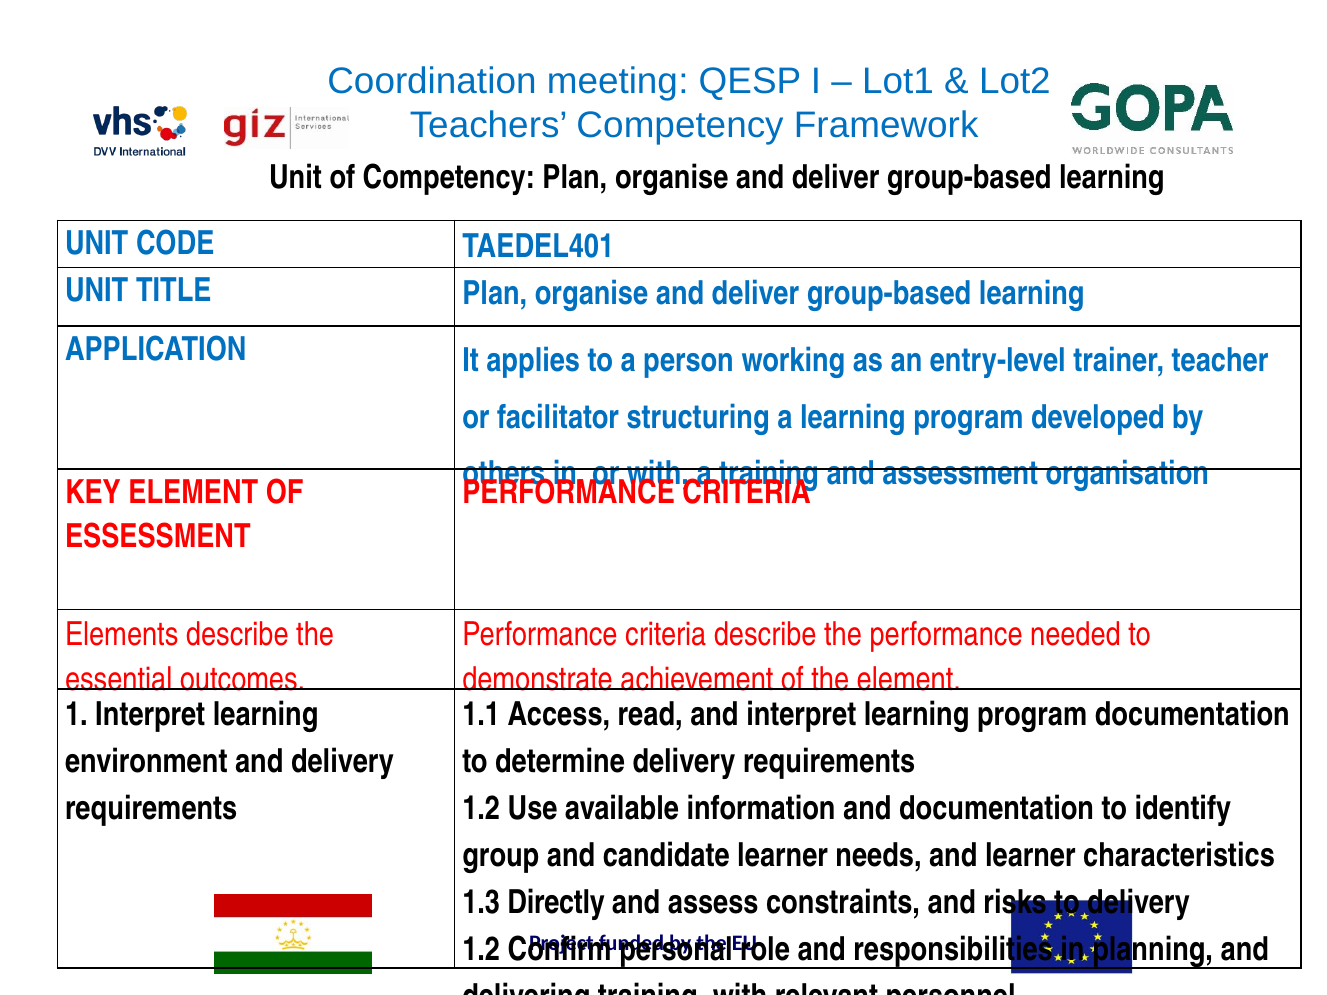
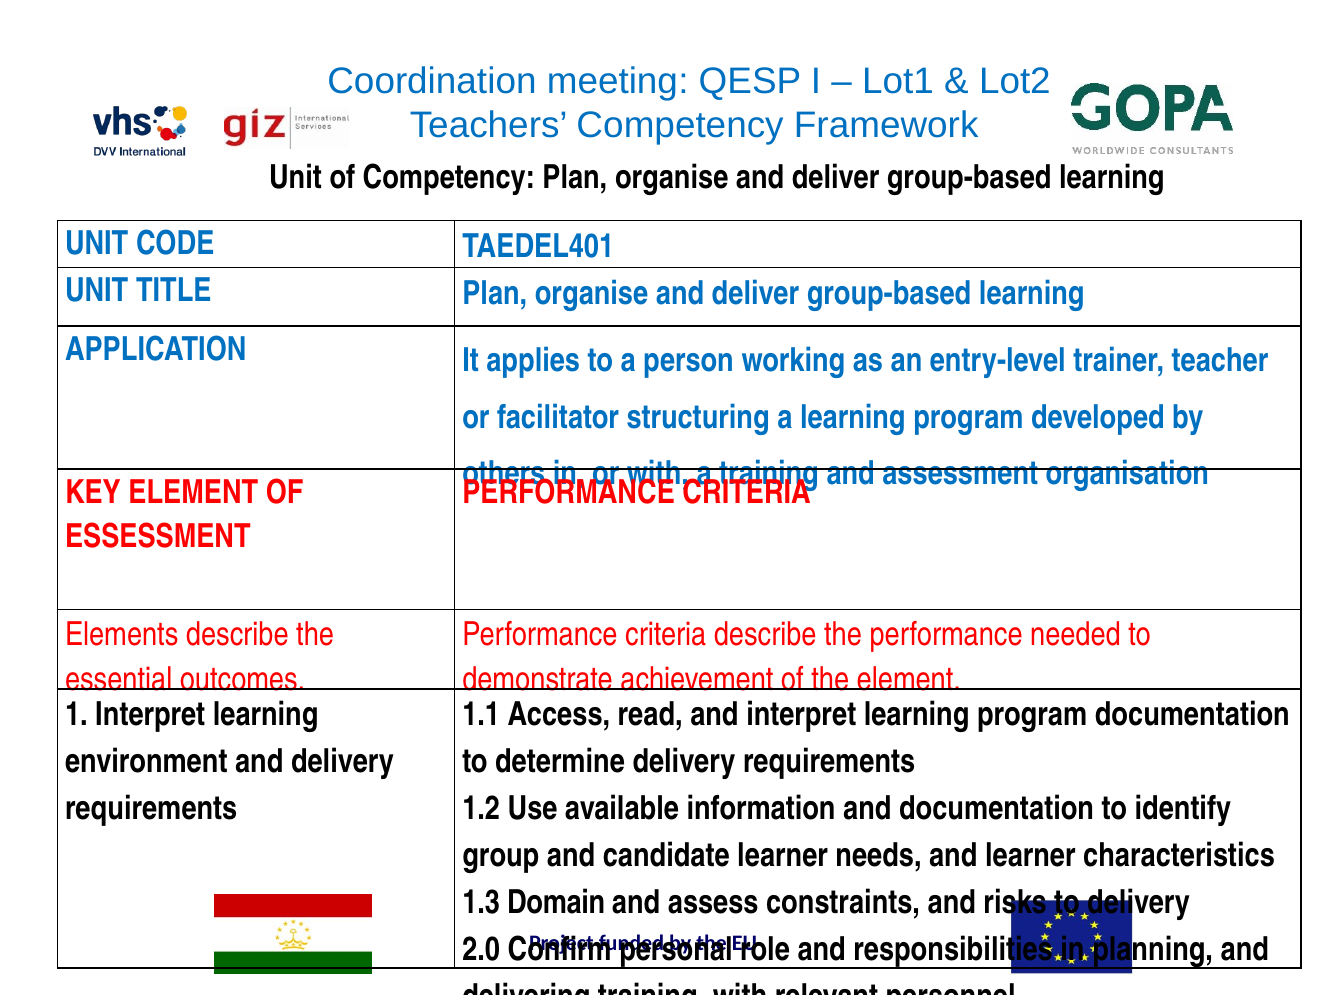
Directly: Directly -> Domain (556, 903)
1.2: 1.2 -> 2.0 (481, 950)
